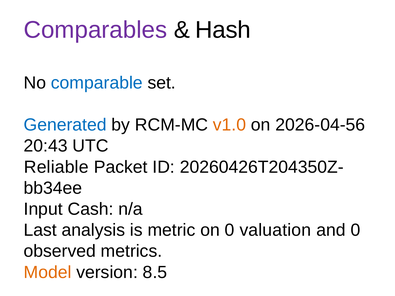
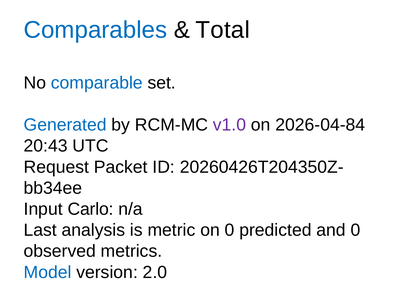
Comparables colour: purple -> blue (95, 30)
Hash: Hash -> Total (223, 30)
v1.0 colour: orange -> purple (230, 125)
2026-04-56: 2026-04-56 -> 2026-04-84 (320, 125)
Reliable: Reliable -> Request (56, 167)
Cash: Cash -> Carlo (91, 209)
valuation: valuation -> predicted (275, 230)
Model colour: orange -> blue (48, 272)
8.5: 8.5 -> 2.0 (155, 272)
